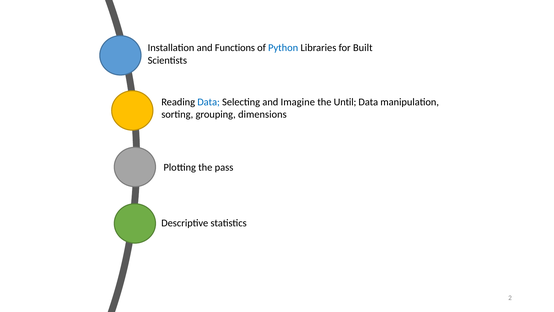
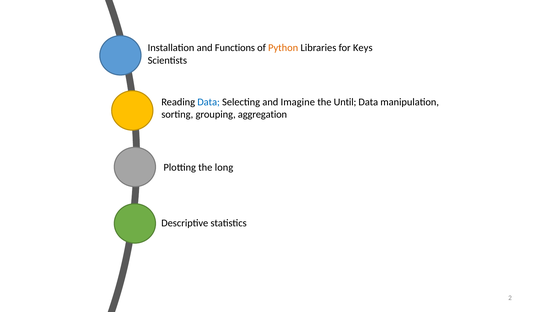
Python colour: blue -> orange (283, 48)
Built: Built -> Keys (363, 48)
dimensions: dimensions -> aggregation (262, 114)
pass: pass -> long (224, 167)
